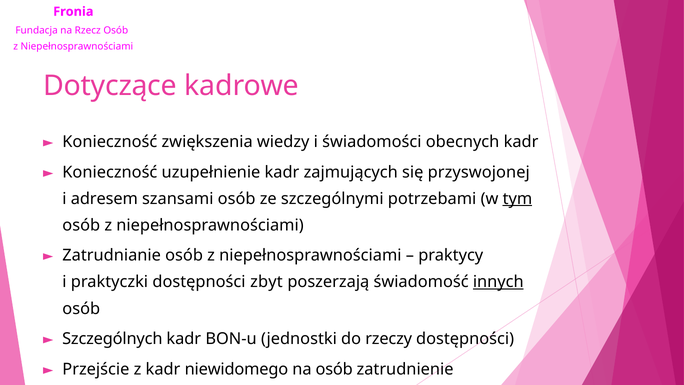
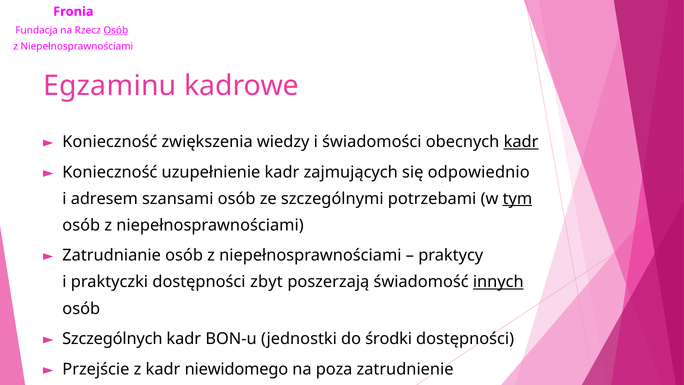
Osób underline: none -> present (116, 31)
Dotyczące: Dotyczące -> Egzaminu (110, 86)
kadr underline: none -> present (521, 142)
przyswojonej: przyswojonej -> odpowiednio (479, 172)
rzeczy: rzeczy -> środki (389, 339)
na osób: osób -> poza (334, 369)
